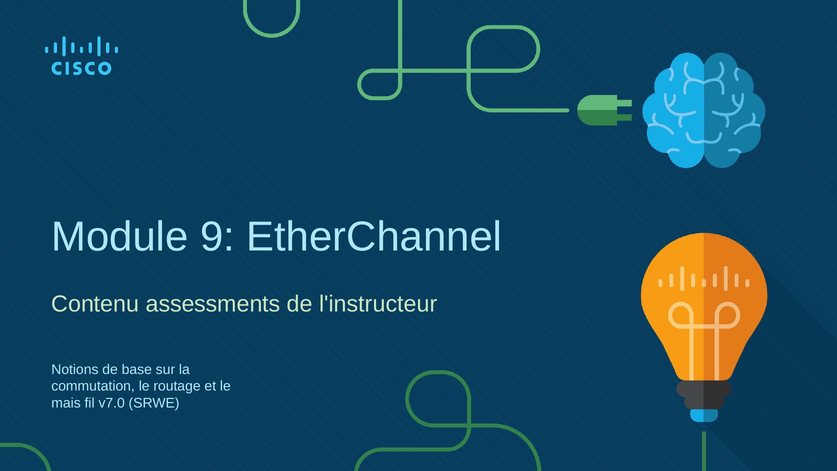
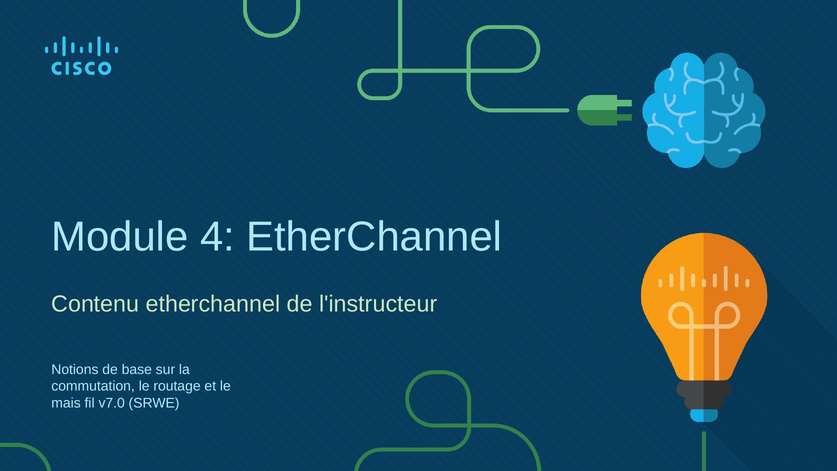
9: 9 -> 4 (217, 237)
Contenu assessments: assessments -> etherchannel (213, 304)
